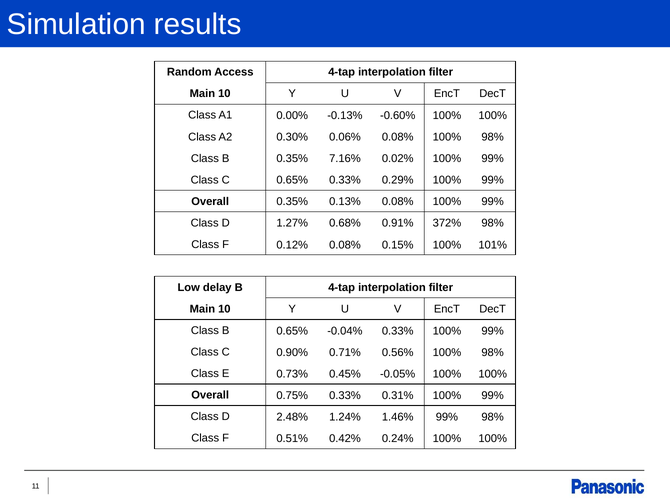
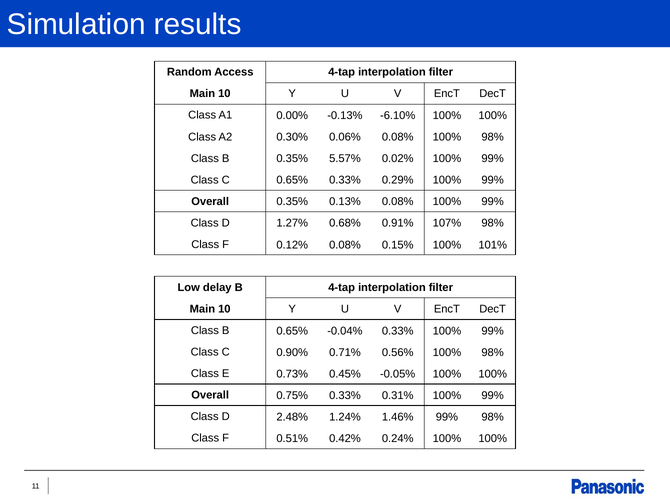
-0.60%: -0.60% -> -6.10% (398, 116)
7.16%: 7.16% -> 5.57% (345, 159)
372%: 372% -> 107% (447, 223)
